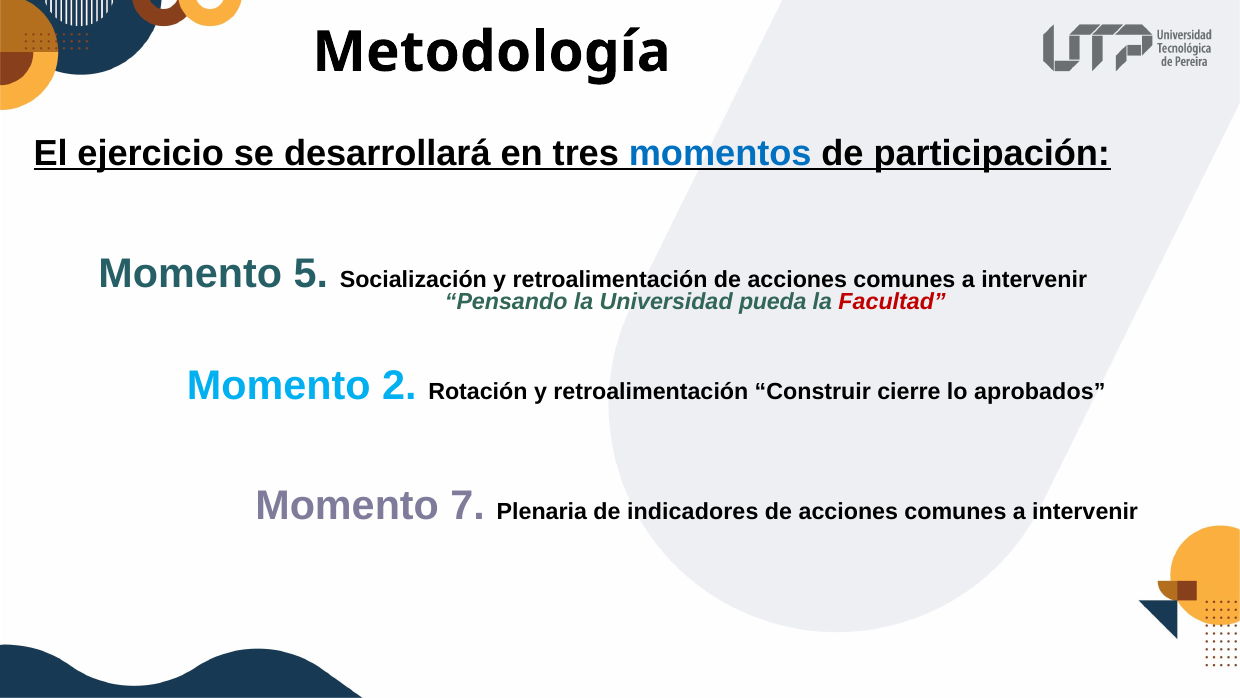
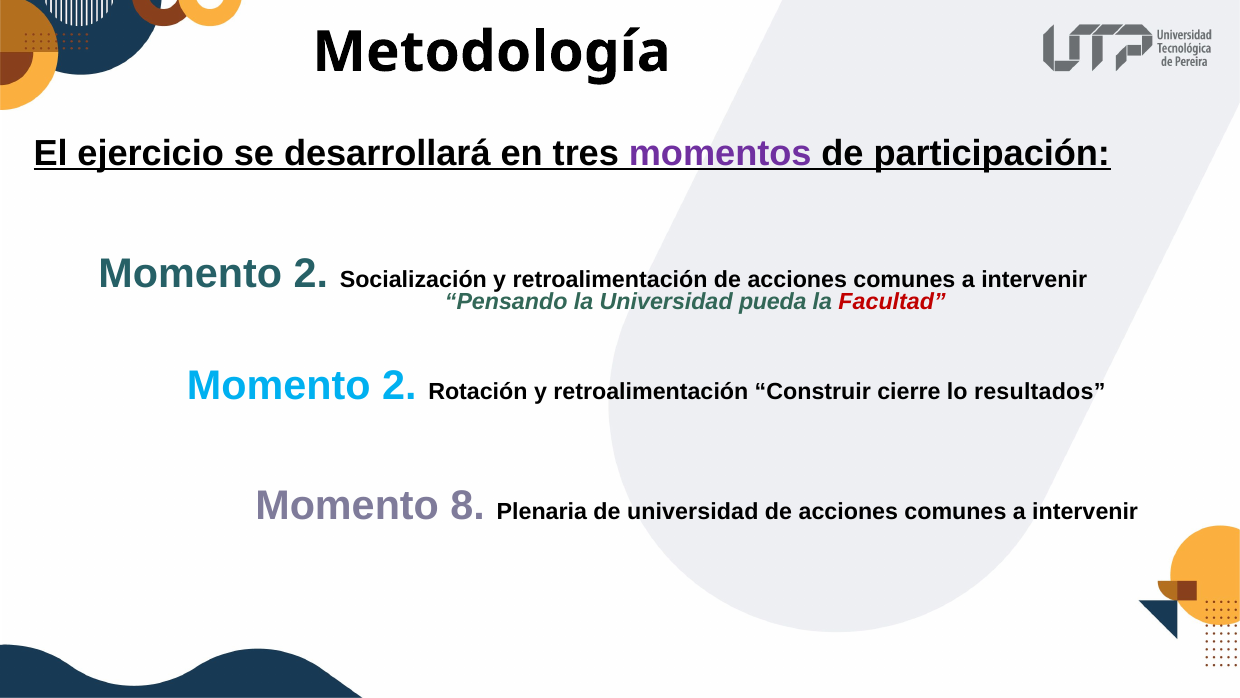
momentos colour: blue -> purple (720, 153)
5: 5 -> 2 (311, 274)
aprobados: aprobados -> resultados (1040, 392)
7: 7 -> 8 (468, 505)
de indicadores: indicadores -> universidad (693, 511)
